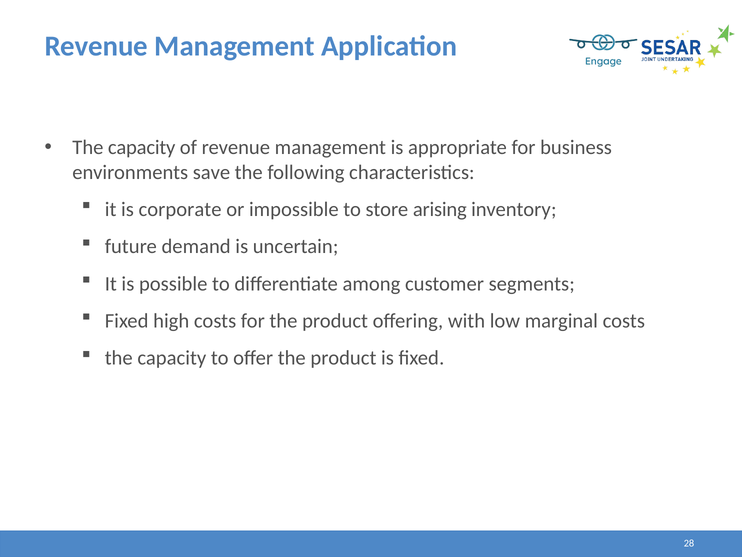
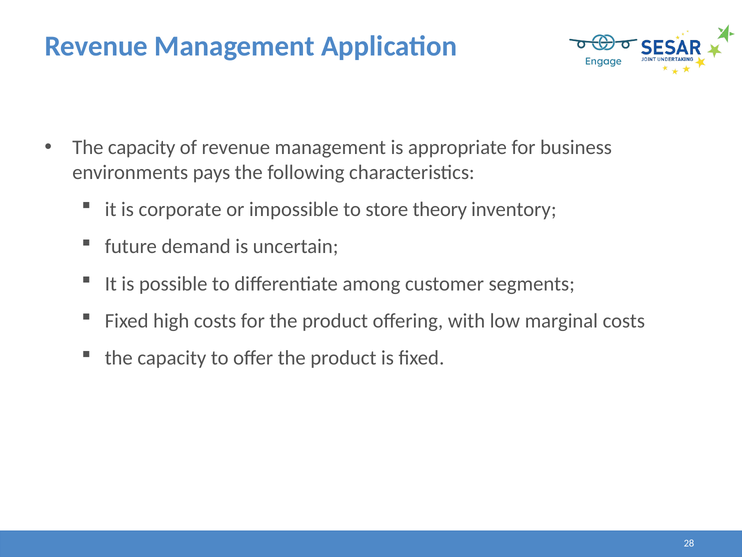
save: save -> pays (212, 172)
arising: arising -> theory (440, 209)
